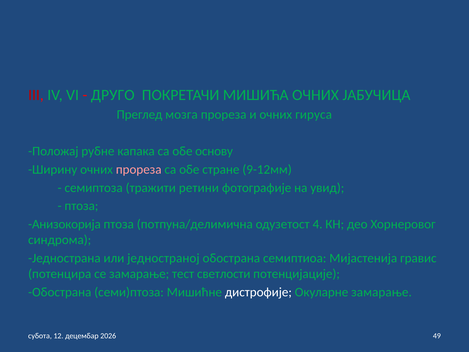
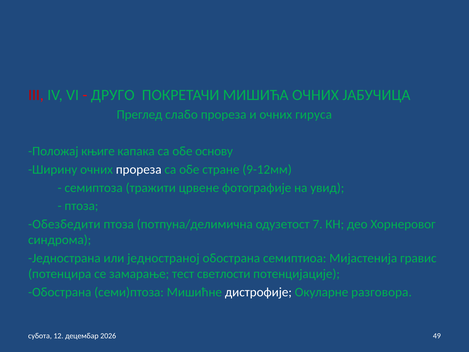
мозга: мозга -> слабо (182, 115)
рубне: рубне -> књиге (98, 151)
прореза colour: pink -> white (139, 169)
ретини: ретини -> црвене (199, 188)
Анизокорија: Анизокорија -> Обезбедити (64, 224)
4: 4 -> 7 (318, 224)
Окуларне замарање: замарање -> разговора (382, 292)
